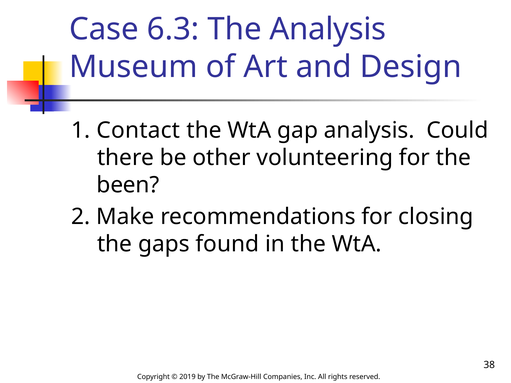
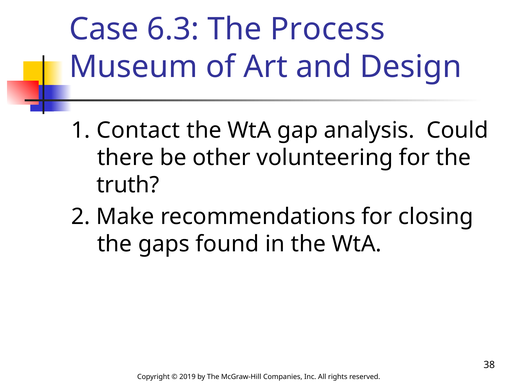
The Analysis: Analysis -> Process (328, 29)
been: been -> truth (128, 185)
